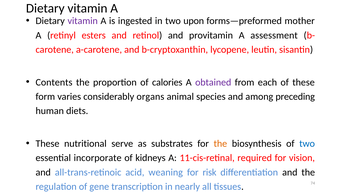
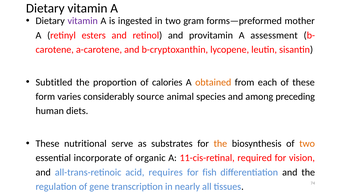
upon: upon -> gram (194, 21)
Contents: Contents -> Subtitled (54, 82)
obtained colour: purple -> orange (213, 82)
organs: organs -> source (150, 96)
two colour: blue -> orange (307, 143)
kidneys: kidneys -> organic (150, 158)
weaning: weaning -> requires (166, 172)
risk: risk -> fish (210, 172)
